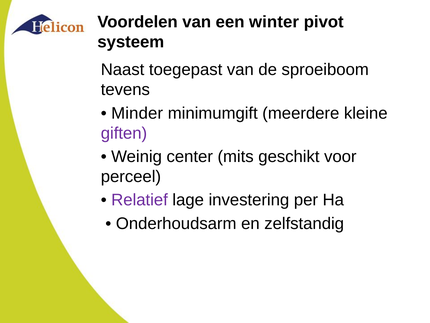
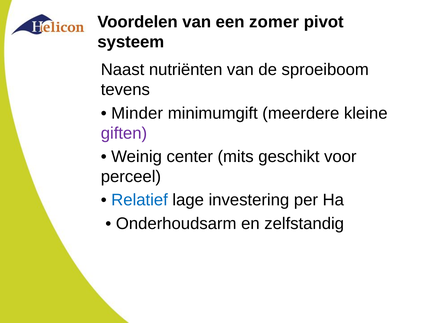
winter: winter -> zomer (274, 22)
toegepast: toegepast -> nutriënten (186, 70)
Relatief colour: purple -> blue (140, 200)
